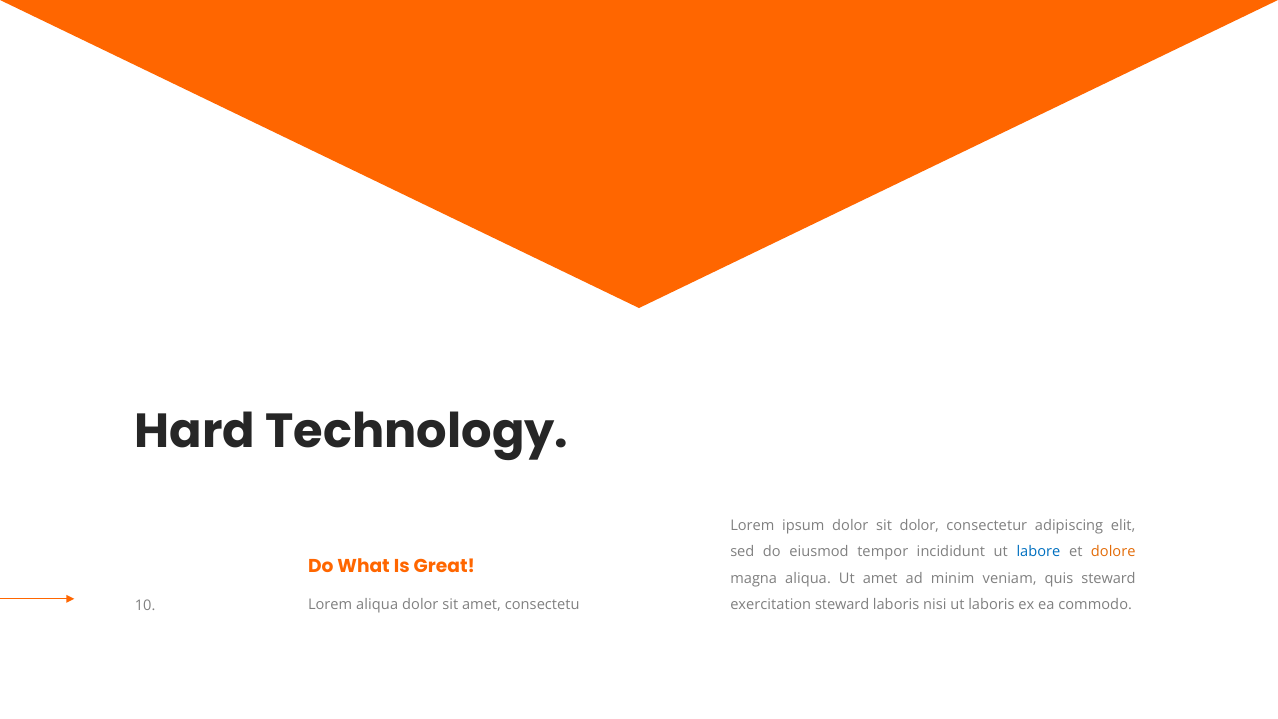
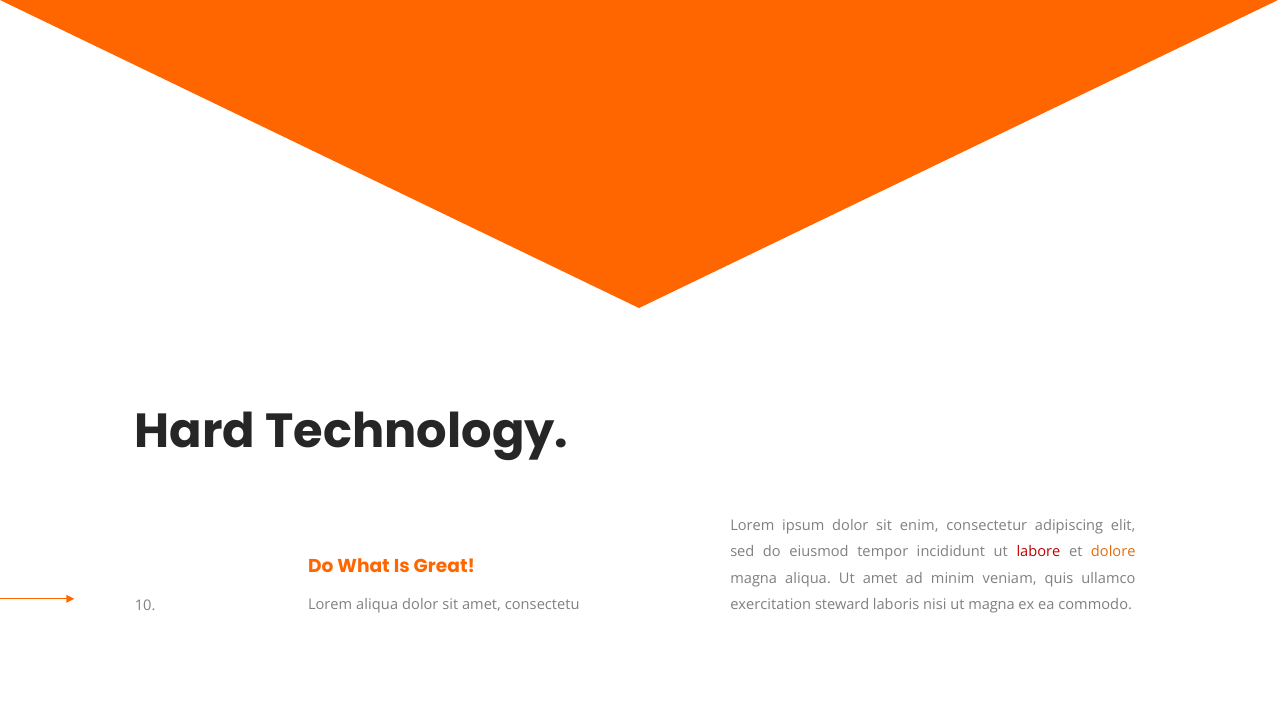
sit dolor: dolor -> enim (919, 525)
labore colour: blue -> red (1038, 552)
quis steward: steward -> ullamco (1108, 578)
ut laboris: laboris -> magna (991, 605)
